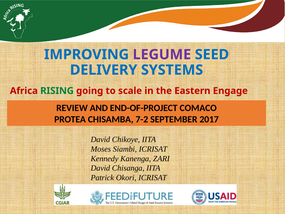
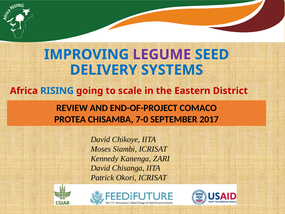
RISING colour: green -> blue (57, 91)
Engage: Engage -> District (230, 91)
7-2: 7-2 -> 7-0 (142, 119)
